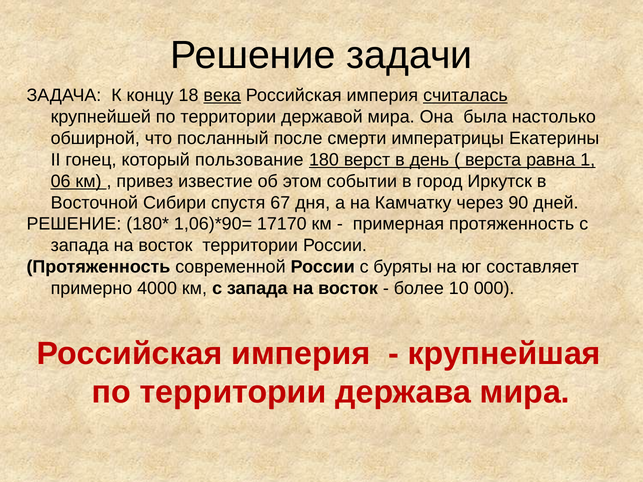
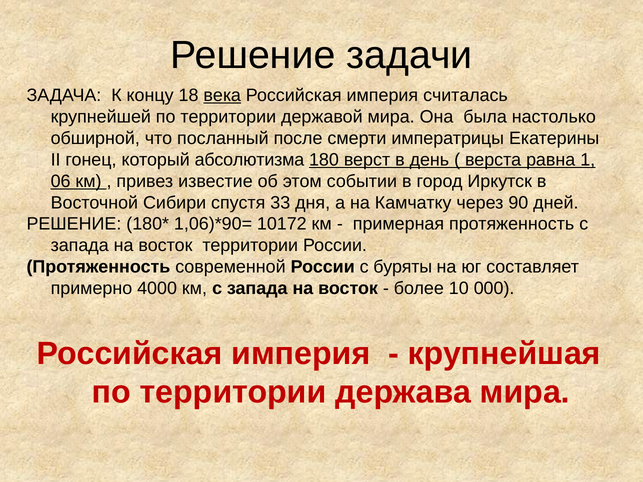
считалась underline: present -> none (465, 96)
пользование: пользование -> абсолютизма (249, 160)
67: 67 -> 33 (280, 203)
17170: 17170 -> 10172 (282, 224)
